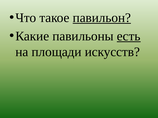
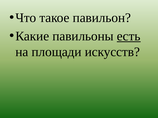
павильон underline: present -> none (102, 18)
